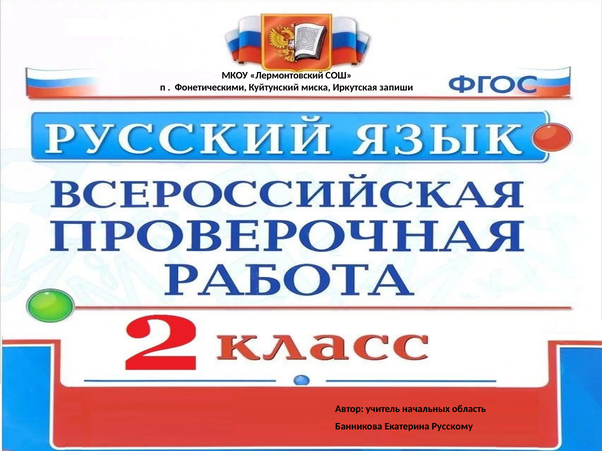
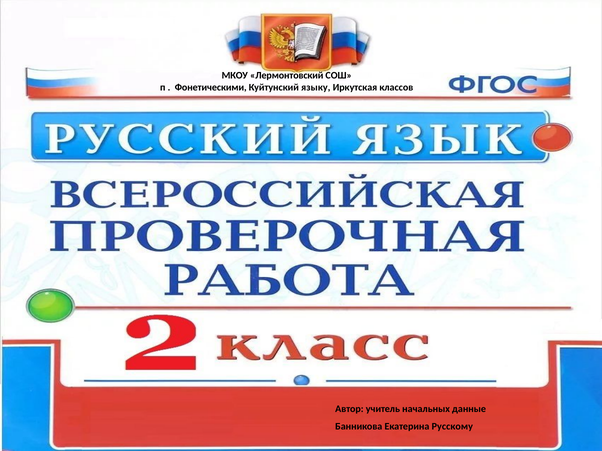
миска: миска -> языку (316, 88)
запиши: запиши -> классов (396, 88)
область: область -> данные (469, 409)
